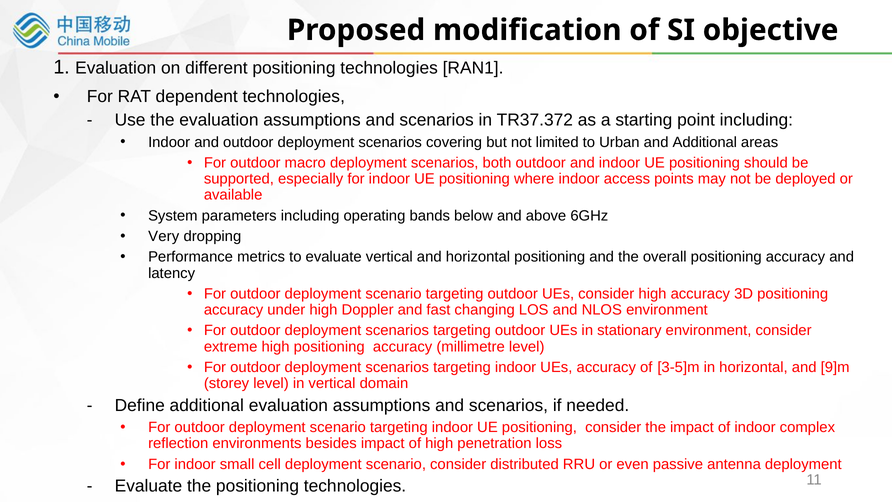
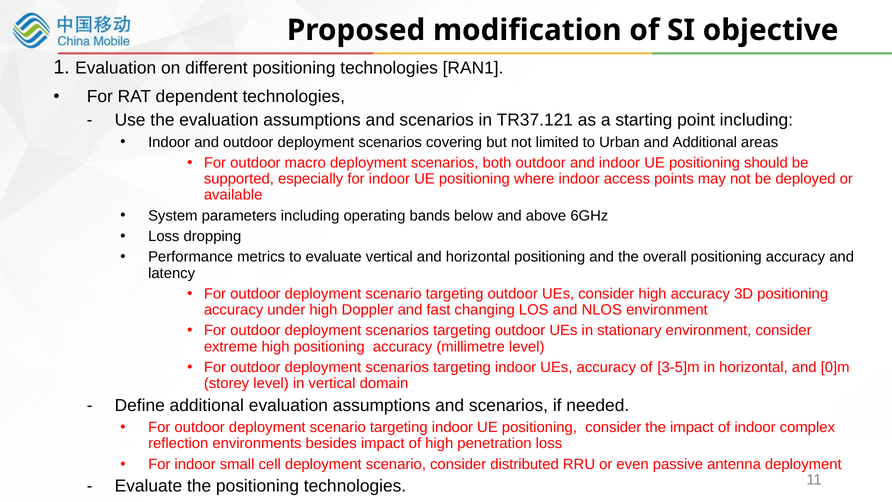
TR37.372: TR37.372 -> TR37.121 (535, 120)
Very: Very -> Loss (164, 236)
9]m: 9]m -> 0]m (835, 367)
